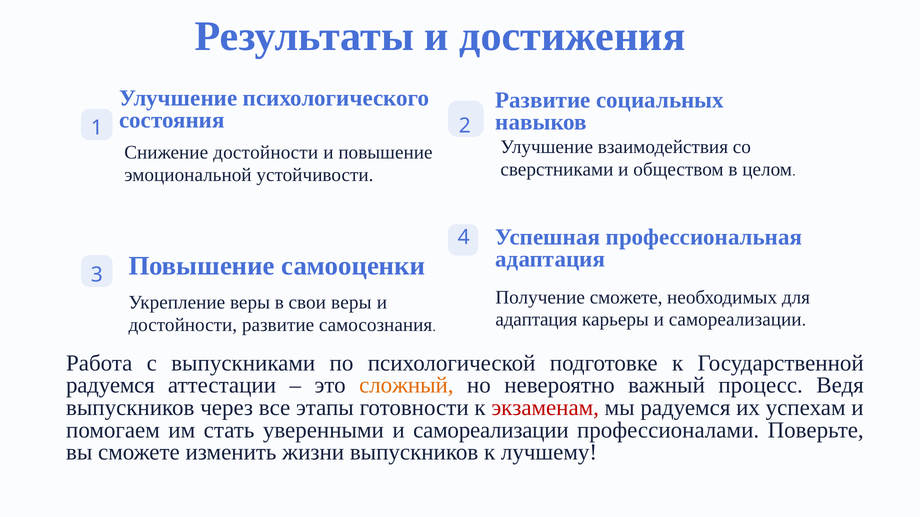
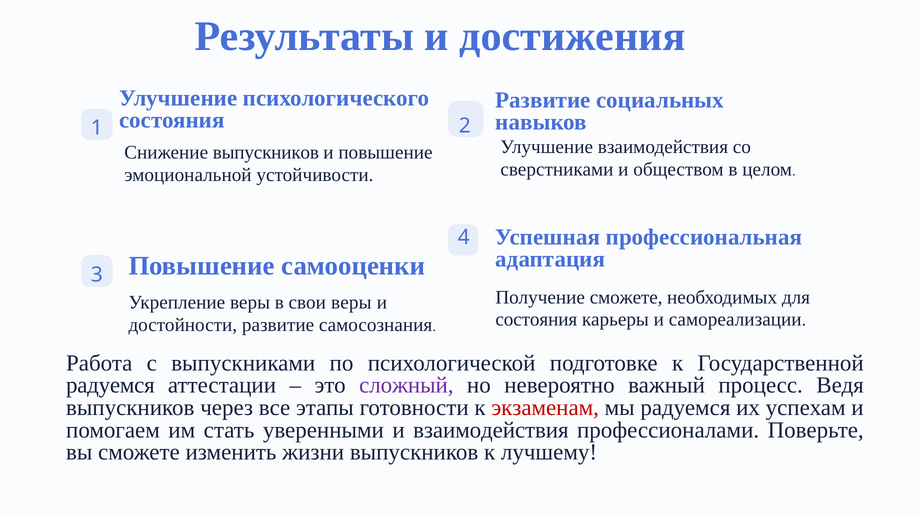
Снижение достойности: достойности -> выпускников (266, 153)
адаптация: адаптация -> состояния (536, 320)
сложный colour: orange -> purple (406, 386)
уверенными и самореализации: самореализации -> взаимодействия (491, 430)
